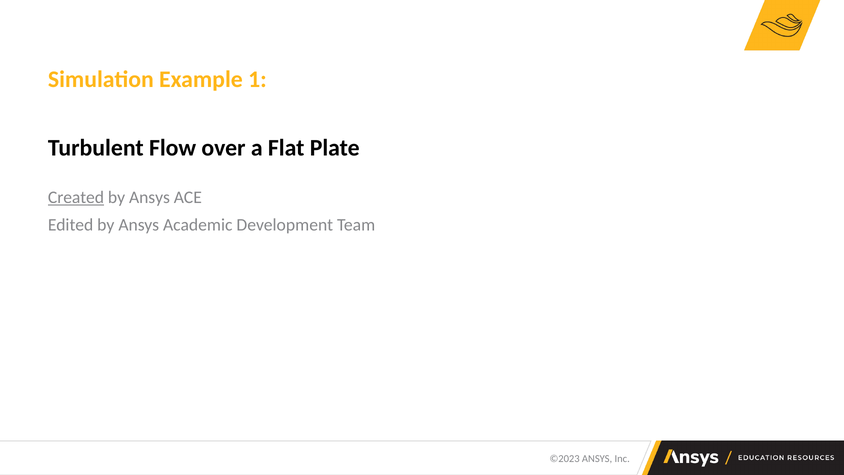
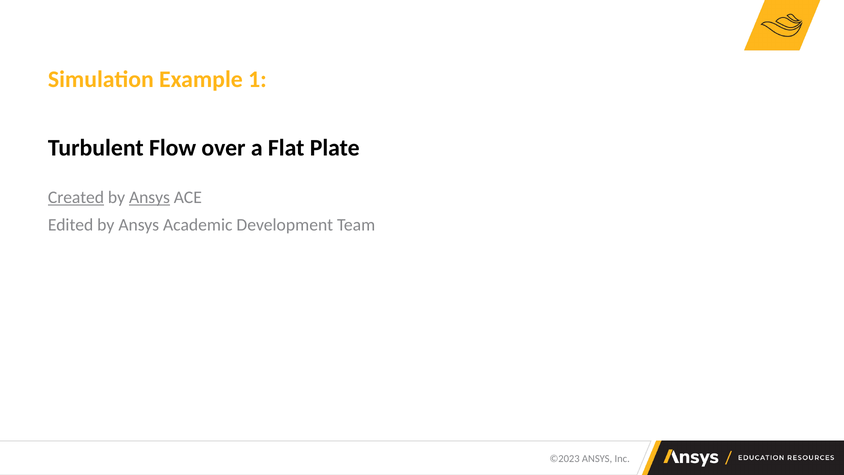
Ansys underline: none -> present (150, 197)
